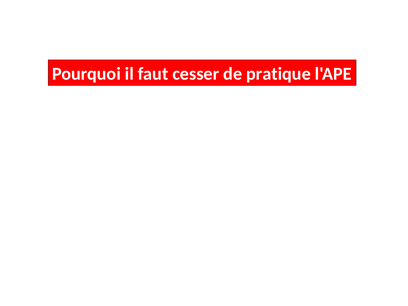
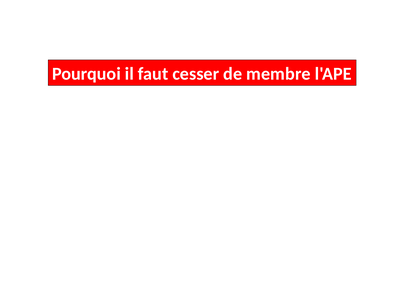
pratique: pratique -> membre (278, 74)
